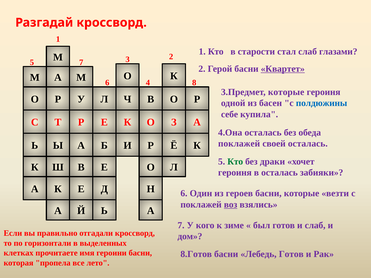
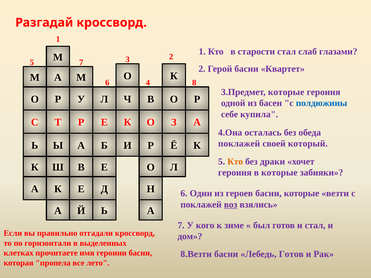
Квартет underline: present -> none (283, 69)
своей осталась: осталась -> который (308, 144)
Кто colour: green -> orange (235, 162)
в осталась: осталась -> которые (279, 173)
и слаб: слаб -> стал (315, 225)
8.Готов: 8.Готов -> 8.Везти (196, 254)
